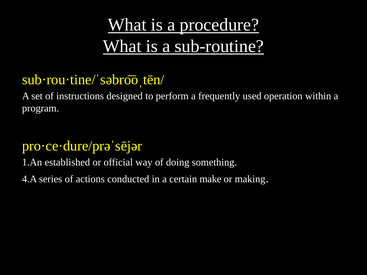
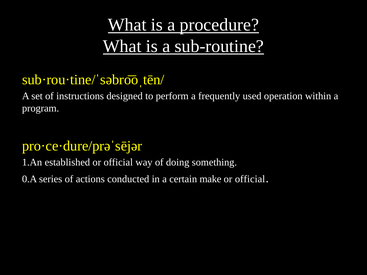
4.A: 4.A -> 0.A (30, 179)
making: making -> official (250, 179)
